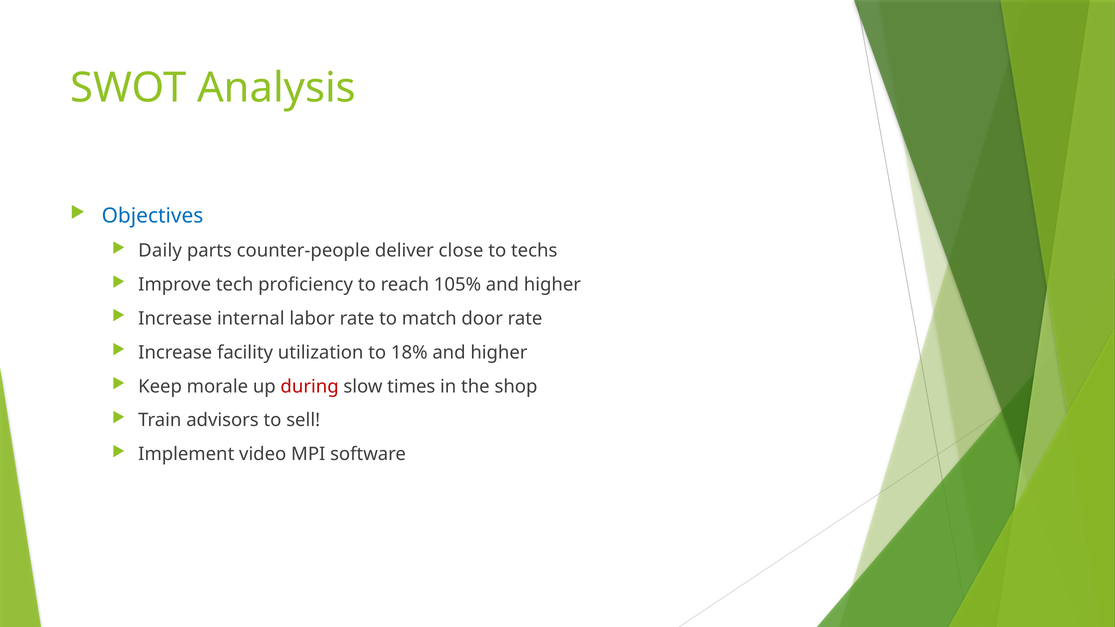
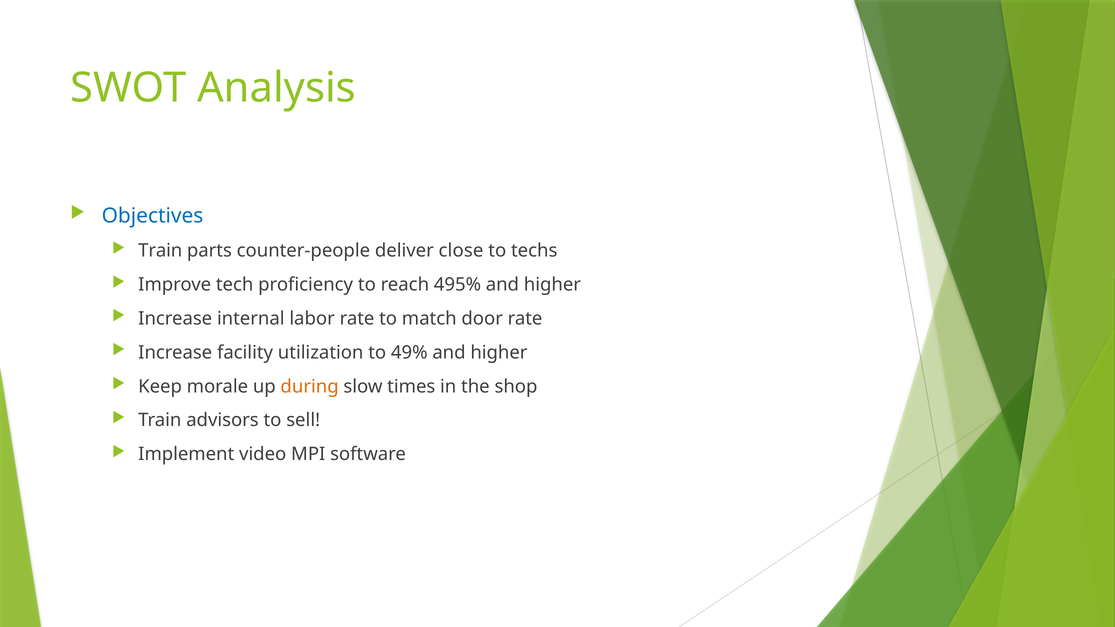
Daily: Daily -> Train (160, 251)
105%: 105% -> 495% (457, 285)
18%: 18% -> 49% (409, 353)
during colour: red -> orange (310, 387)
